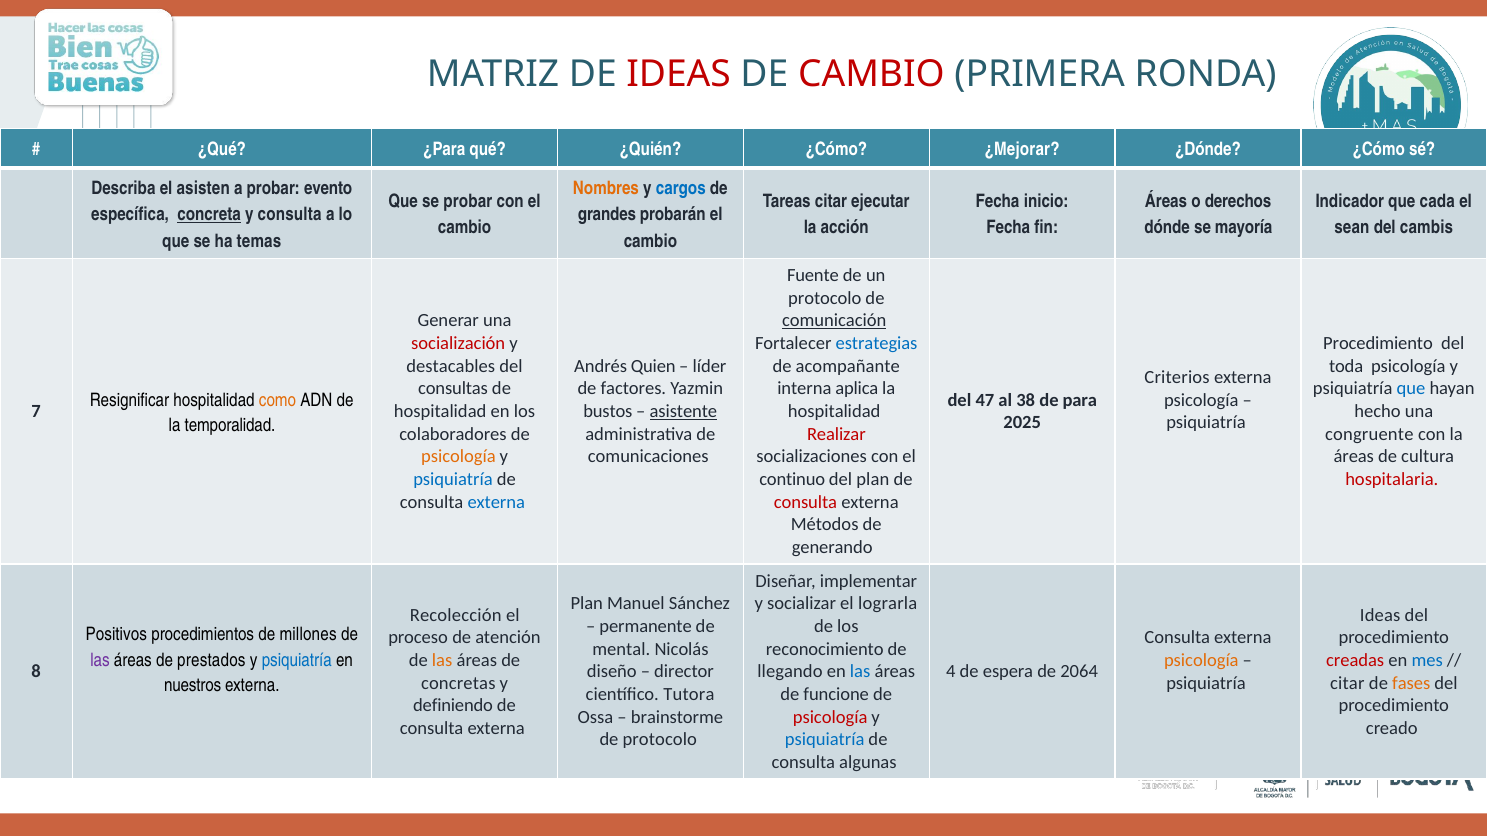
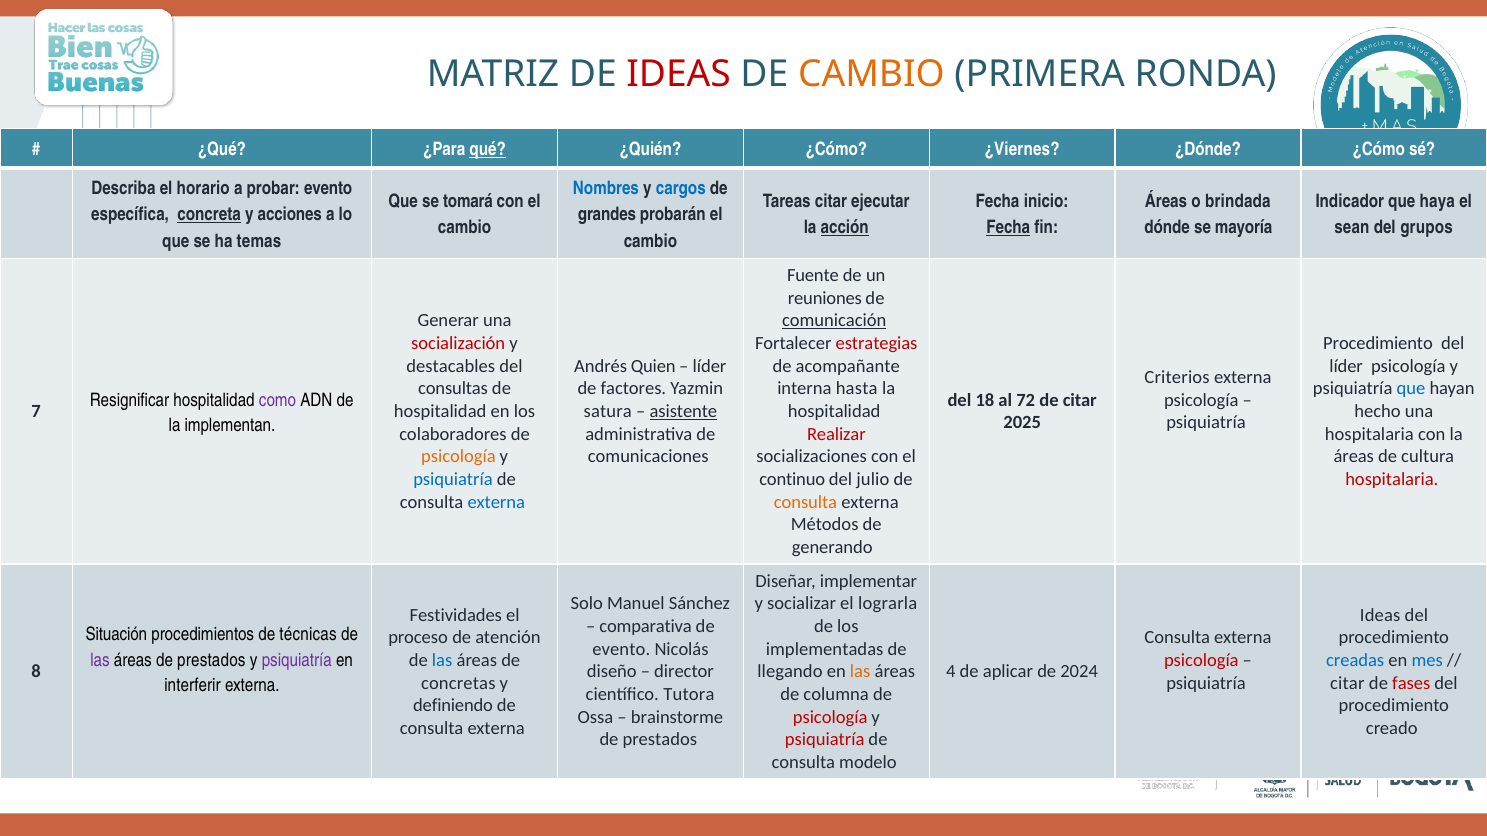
CAMBIO colour: red -> orange (871, 74)
qué underline: none -> present (488, 150)
¿Mejorar: ¿Mejorar -> ¿Viernes (1022, 150)
asisten: asisten -> horario (203, 188)
Nombres colour: orange -> blue (606, 188)
se probar: probar -> tomará (468, 202)
derechos: derechos -> brindada (1238, 202)
cada: cada -> haya (1437, 202)
y consulta: consulta -> acciones (290, 215)
acción underline: none -> present (845, 228)
Fecha underline: none -> present (1008, 228)
cambis: cambis -> grupos (1427, 228)
protocolo: protocolo -> reuniones (825, 298)
estrategias colour: blue -> red (877, 344)
toda: toda -> líder (1346, 366)
aplica: aplica -> hasta (857, 389)
47: 47 -> 18 (985, 400)
38: 38 -> 72 (1026, 400)
de para: para -> citar (1080, 400)
como colour: orange -> purple (277, 400)
bustos: bustos -> satura (608, 412)
temporalidad: temporalidad -> implementan (230, 426)
congruente: congruente -> hospitalaria (1369, 434)
del plan: plan -> julio (873, 480)
consulta colour: red -> orange (805, 502)
Plan: Plan -> Solo (587, 604)
Recolección: Recolección -> Festividades (456, 615)
permanente: permanente -> comparativa (646, 627)
Positivos: Positivos -> Situación (116, 635)
millones: millones -> técnicas (308, 635)
mental: mental -> evento (621, 649)
reconocimiento: reconocimiento -> implementadas (825, 649)
las colour: orange -> blue (442, 661)
psicología colour: orange -> red (1201, 661)
creadas colour: red -> blue (1355, 661)
psiquiatría colour: blue -> purple (297, 661)
las colour: blue -> orange (860, 672)
espera: espera -> aplicar (1008, 672)
2064: 2064 -> 2024 (1079, 672)
fases colour: orange -> red (1411, 683)
nuestros: nuestros -> interferir (193, 686)
funcione: funcione -> columna (836, 695)
protocolo: protocolo -> prestados (660, 740)
psiquiatría colour: blue -> red (825, 740)
algunas: algunas -> modelo (868, 763)
